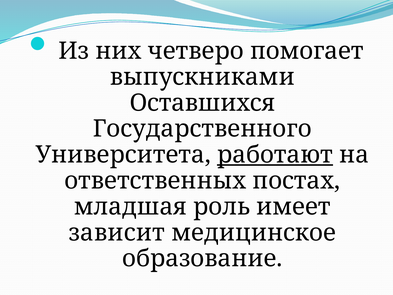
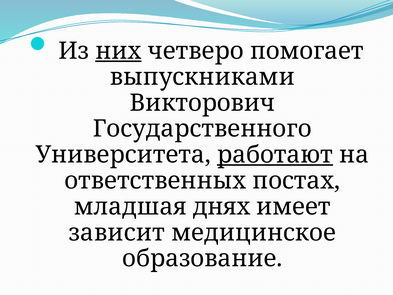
них underline: none -> present (118, 51)
Оставшихся: Оставшихся -> Викторович (202, 103)
роль: роль -> днях (222, 206)
